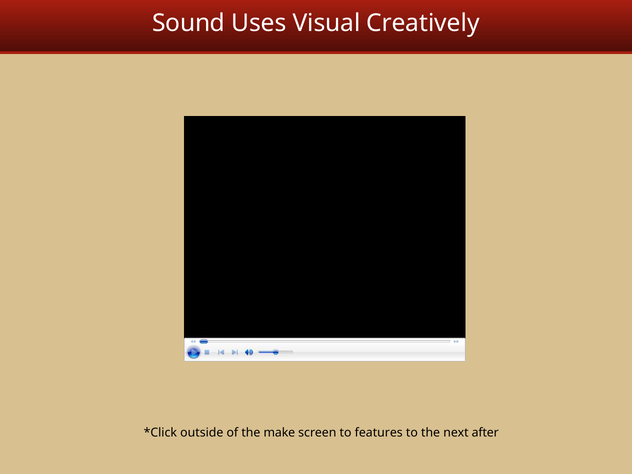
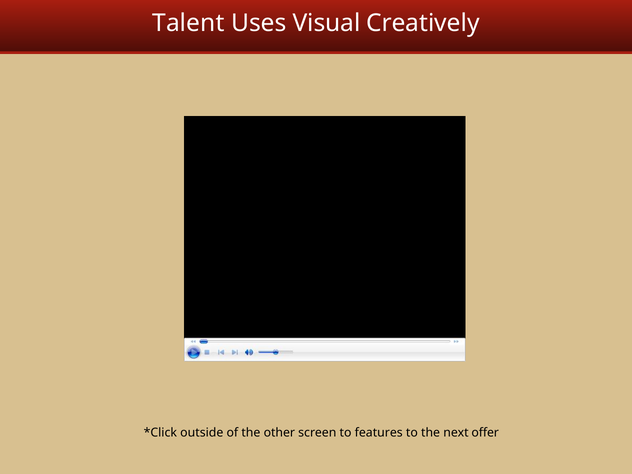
Sound: Sound -> Talent (188, 23)
make: make -> other (279, 433)
after: after -> offer (485, 433)
